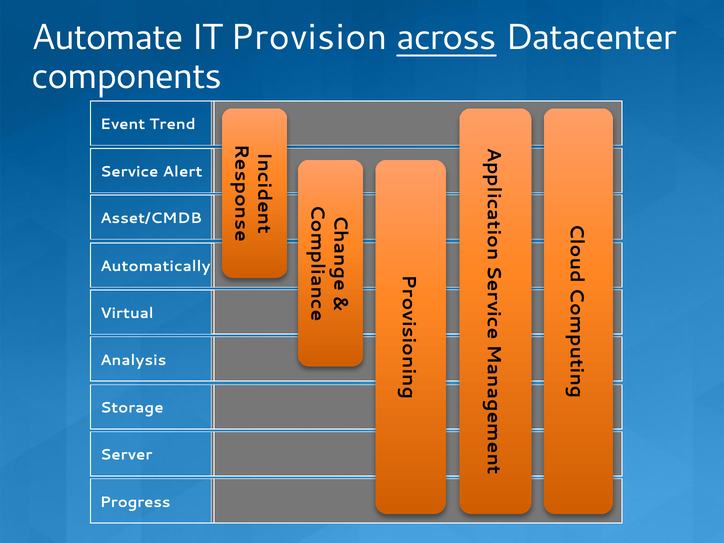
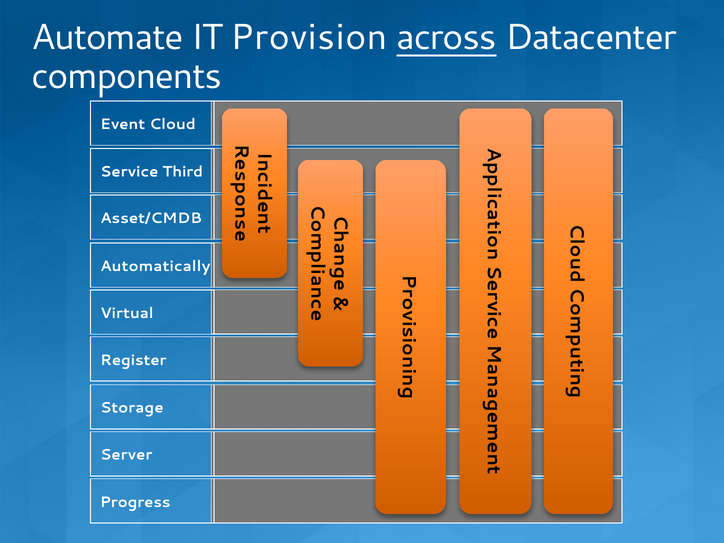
Trend: Trend -> Cloud (173, 124)
Alert: Alert -> Third (183, 172)
Analysis: Analysis -> Register (133, 360)
